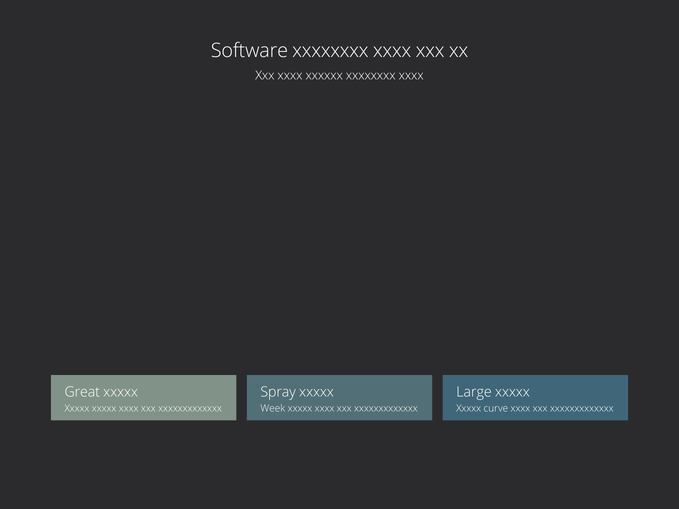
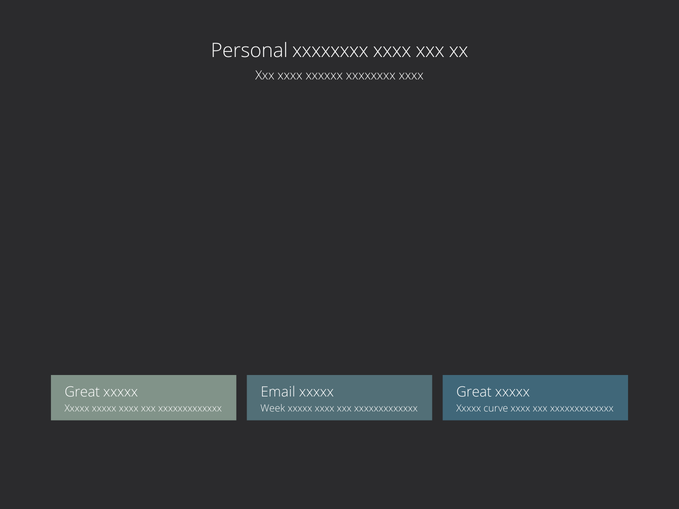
Software: Software -> Personal (249, 51)
Spray: Spray -> Email (278, 392)
Large: Large -> Great (474, 392)
